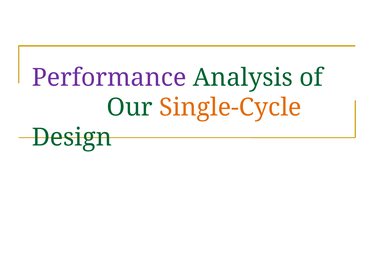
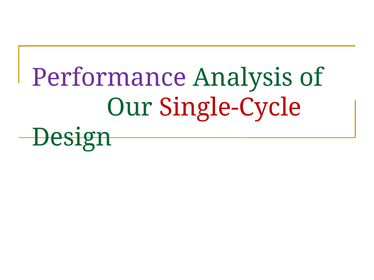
Single-Cycle colour: orange -> red (230, 108)
